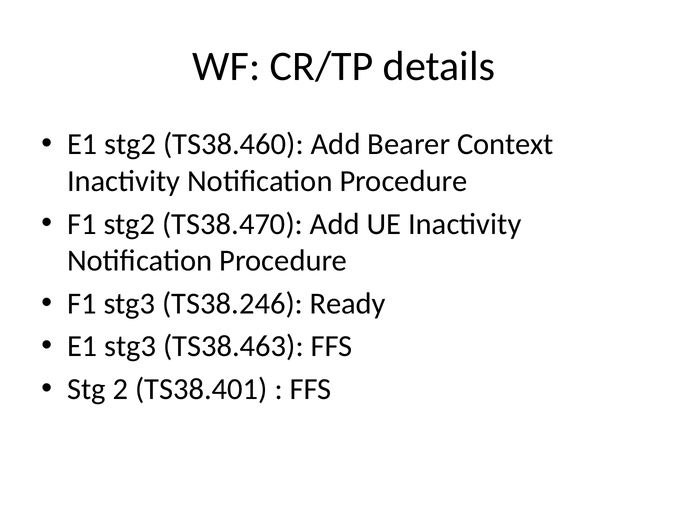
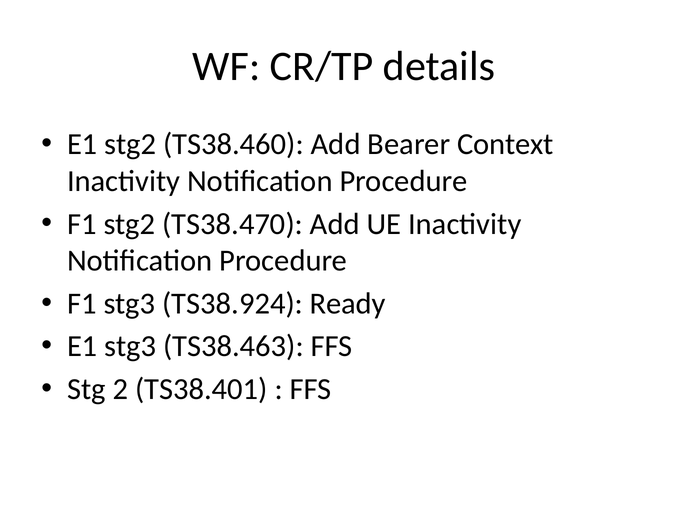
TS38.246: TS38.246 -> TS38.924 (233, 304)
